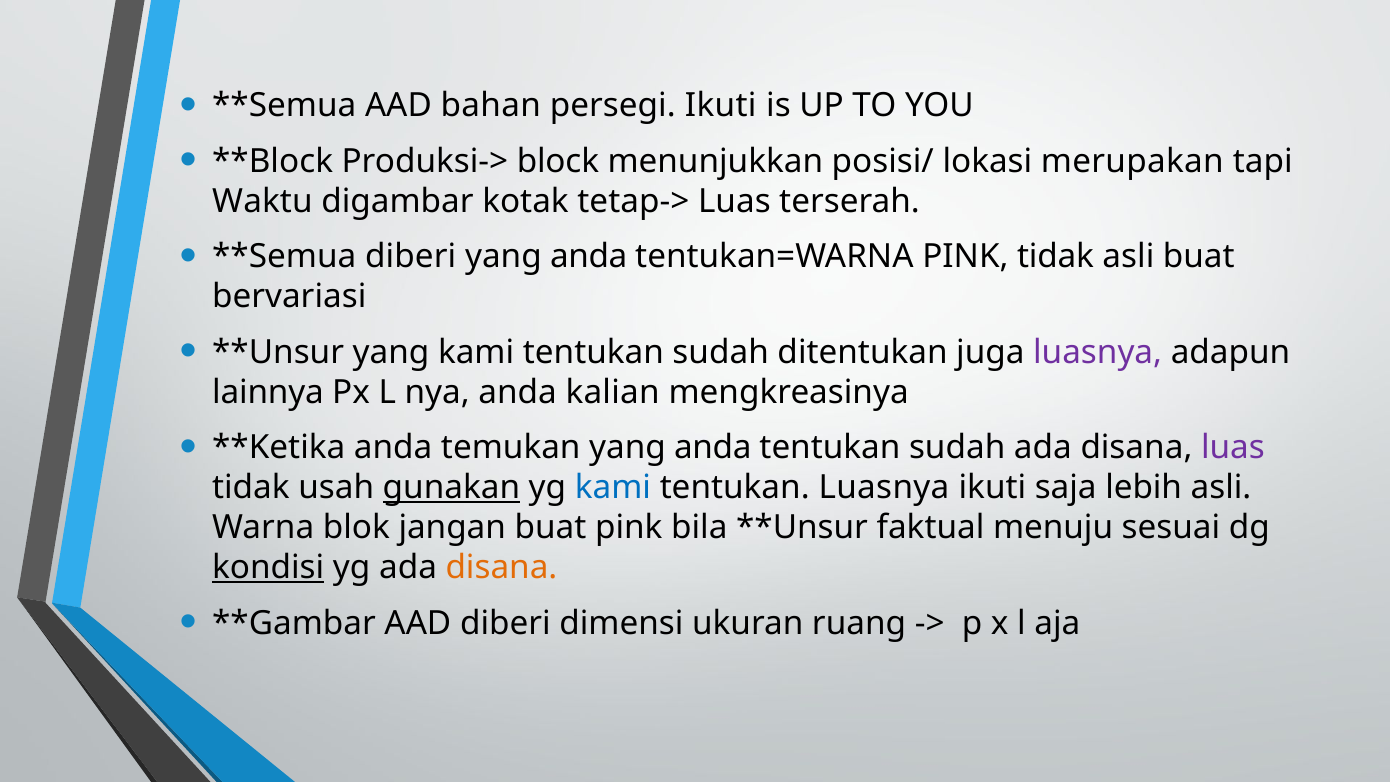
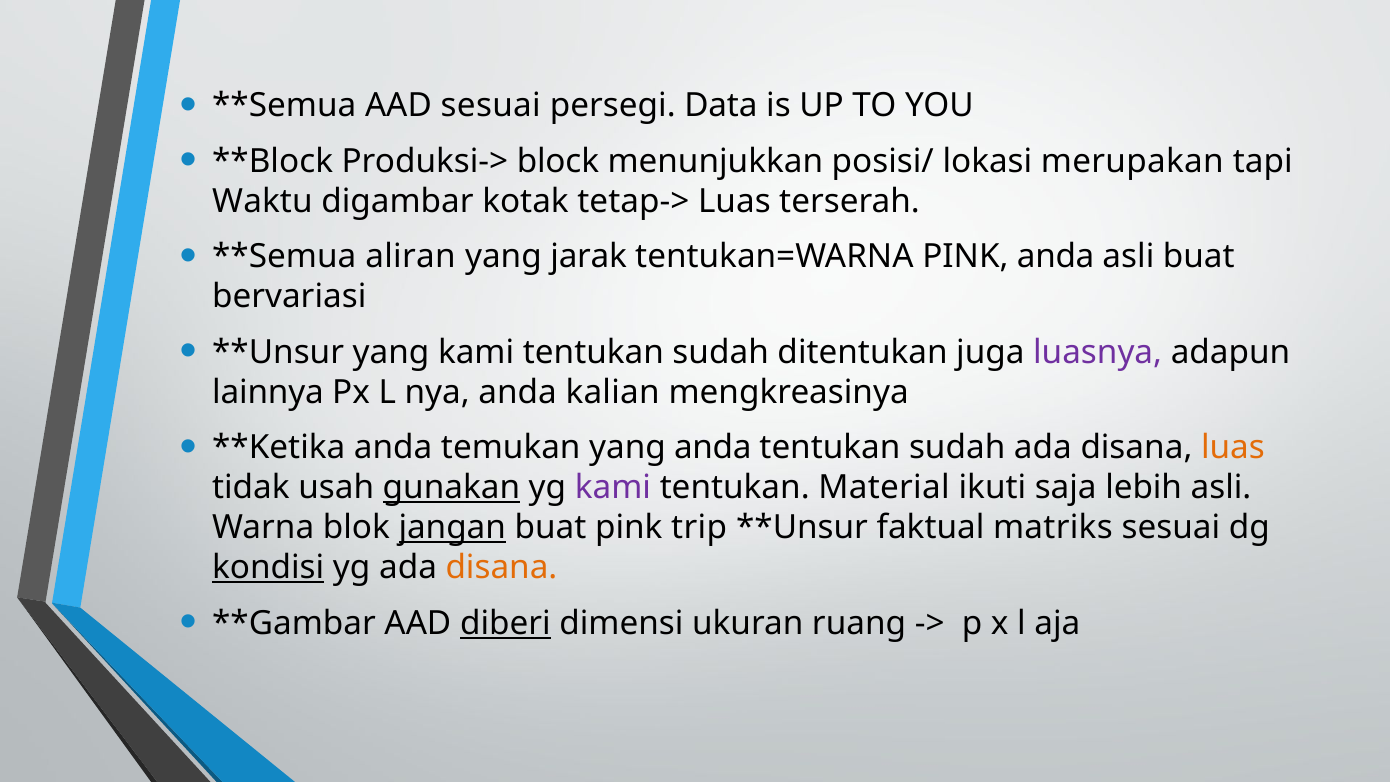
AAD bahan: bahan -> sesuai (491, 106)
persegi Ikuti: Ikuti -> Data (721, 106)
diberi: diberi -> aliran (411, 257)
anda: anda -> jarak (589, 257)
PINK tidak: tidak -> anda (1056, 257)
luas colour: purple -> orange (1233, 448)
kami colour: blue -> purple (613, 488)
tentukan Luasnya: Luasnya -> Material (884, 488)
jangan underline: none -> present (452, 528)
bila: bila -> trip (699, 528)
menuju: menuju -> matriks (1053, 528)
diberi underline: none -> present (505, 623)
